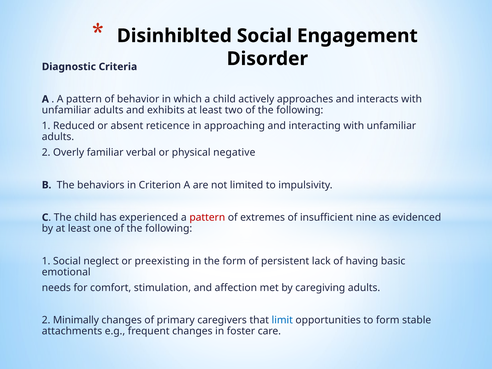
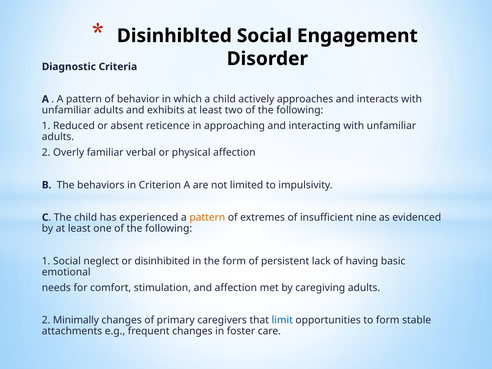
physical negative: negative -> affection (234, 153)
pattern colour: red -> orange (207, 217)
preexisting: preexisting -> disinhibited (162, 261)
